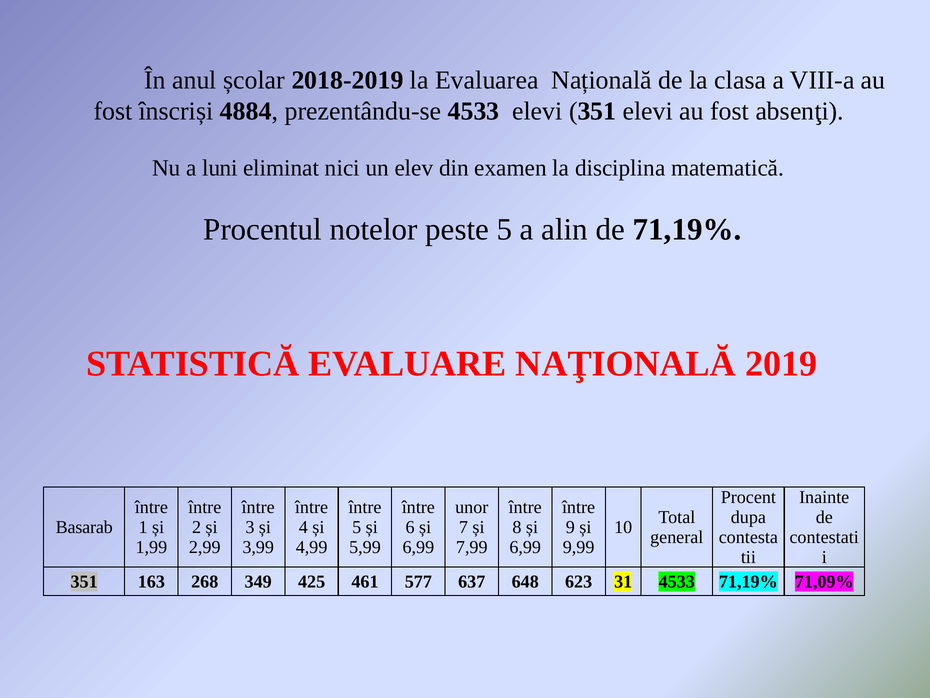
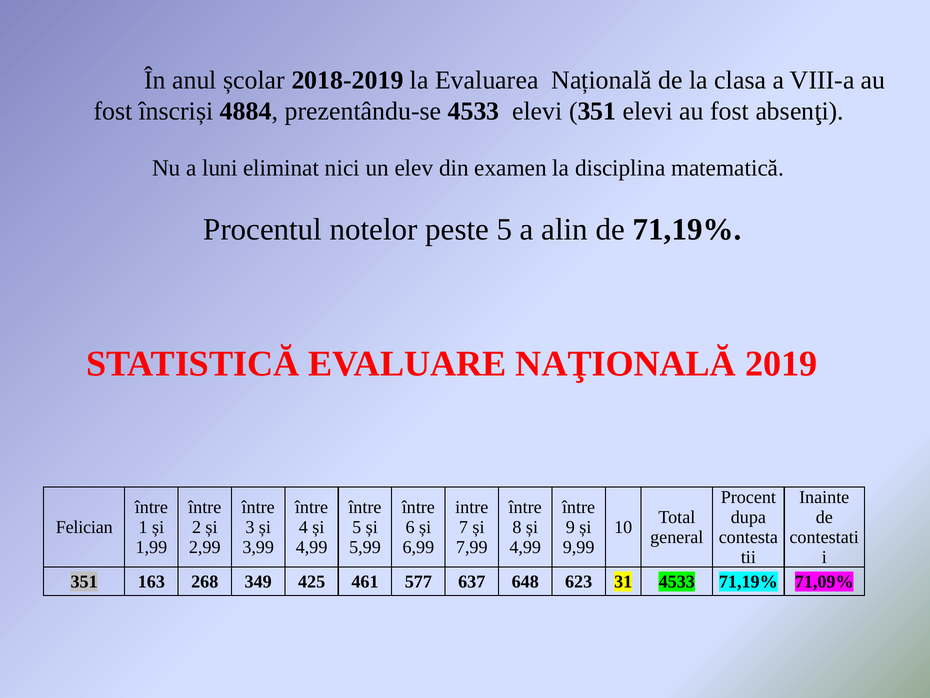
unor: unor -> intre (472, 507)
Basarab: Basarab -> Felician (84, 527)
6,99: 6,99 -> 4,99 (525, 547)
